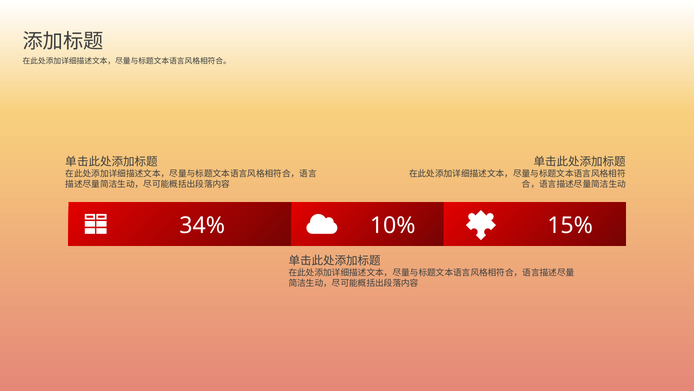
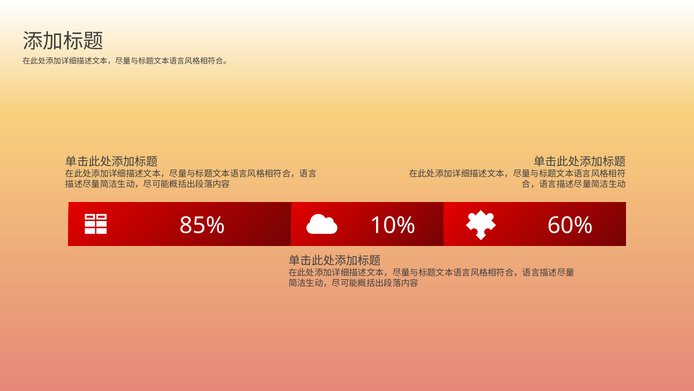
34%: 34% -> 85% (202, 225)
15%: 15% -> 60% (570, 225)
